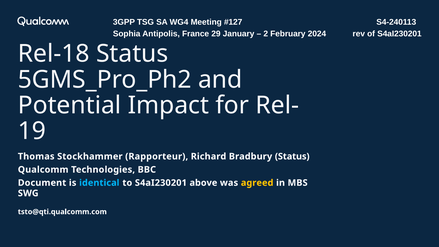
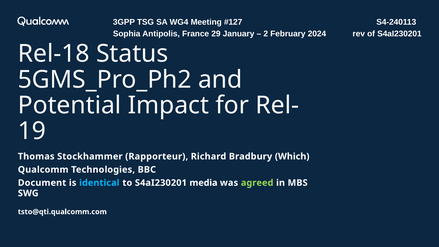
Status: Status -> Which (292, 156)
above: above -> media (203, 183)
agreed colour: yellow -> light green (257, 183)
